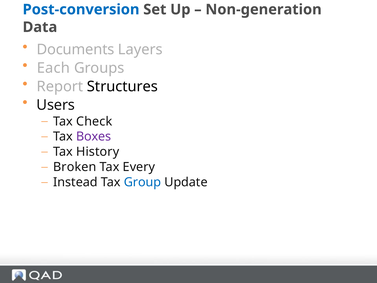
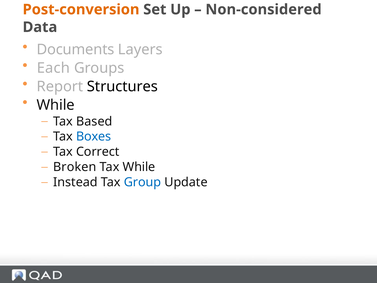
Post-conversion colour: blue -> orange (81, 9)
Non-generation: Non-generation -> Non-considered (264, 9)
Users: Users -> While (56, 105)
Check: Check -> Based (94, 121)
Boxes colour: purple -> blue (94, 136)
History: History -> Correct (98, 152)
Tax Every: Every -> While (139, 167)
